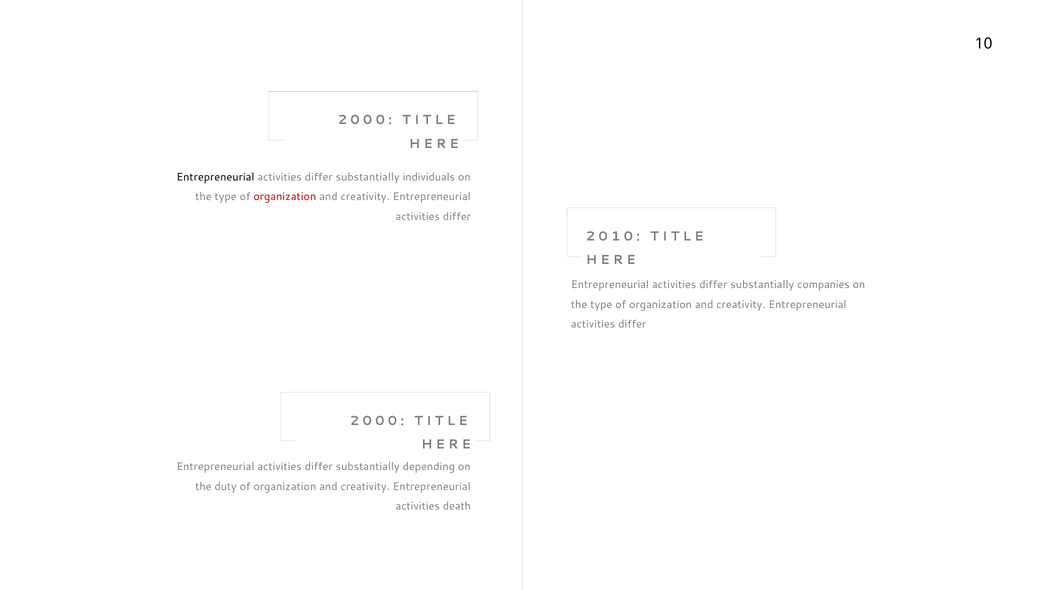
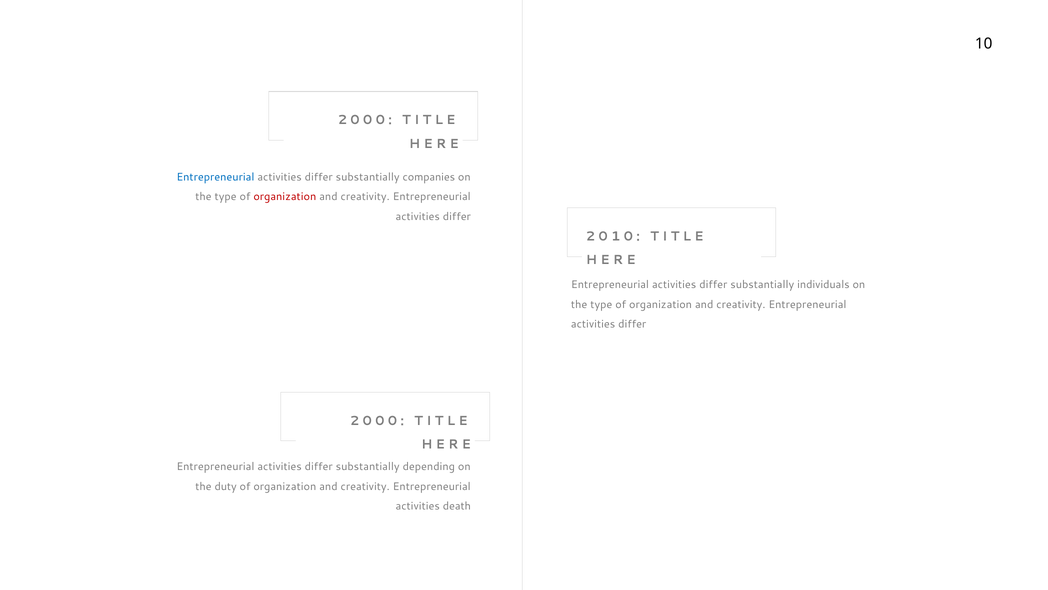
Entrepreneurial colour: black -> blue (215, 177)
individuals: individuals -> companies (429, 177)
companies: companies -> individuals (823, 285)
